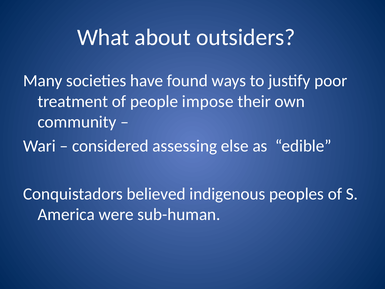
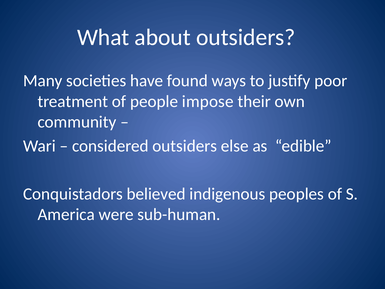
considered assessing: assessing -> outsiders (185, 146)
